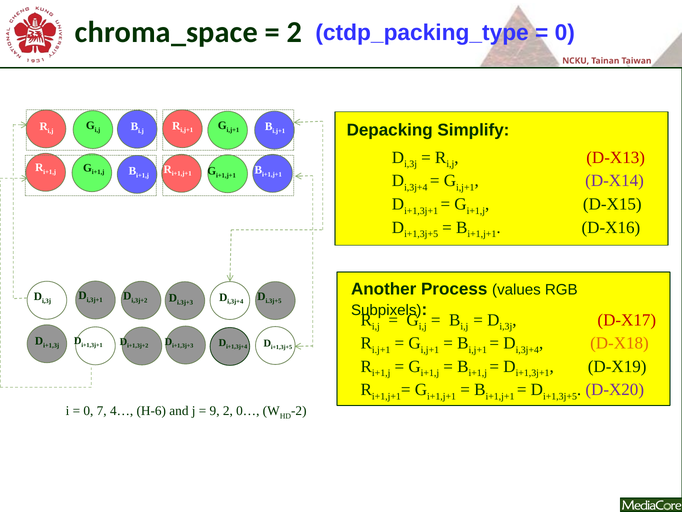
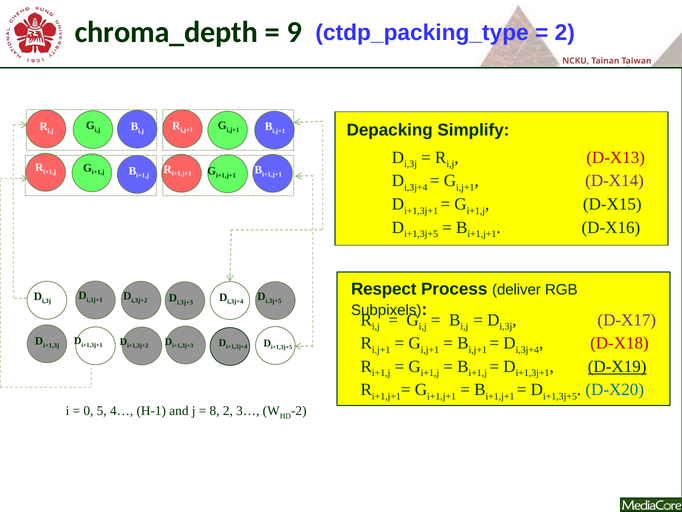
chroma_space: chroma_space -> chroma_depth (166, 32)
2: 2 -> 9 (294, 32)
0: 0 -> 2 (565, 33)
Another: Another -> Respect (384, 289)
values: values -> deliver (516, 290)
D-X17 colour: red -> purple (627, 320)
D-X18 colour: orange -> red (619, 343)
D-X19 underline: none -> present (617, 366)
D-X20 colour: purple -> blue (615, 389)
7: 7 -> 5 (102, 411)
H-6: H-6 -> H-1 (151, 411)
9: 9 -> 8 (215, 411)
0…: 0… -> 3… (248, 411)
